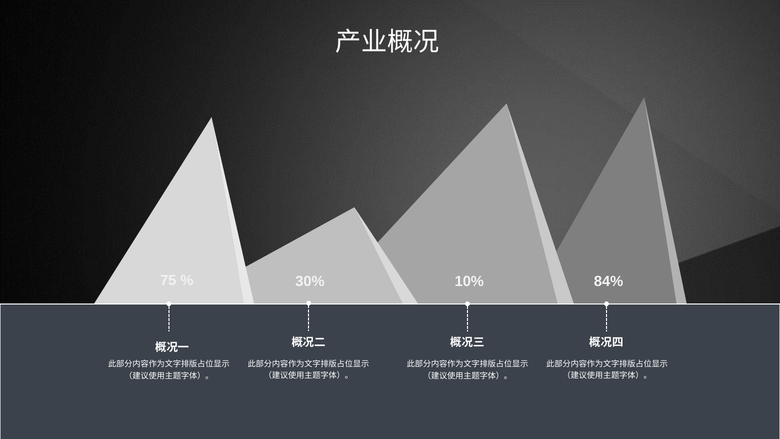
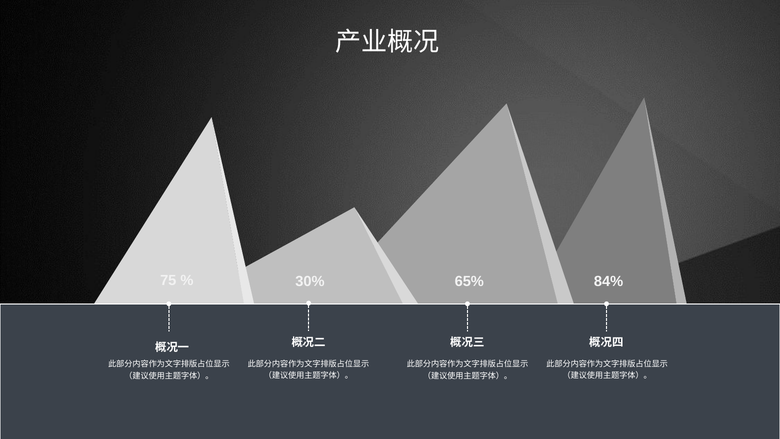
10%: 10% -> 65% (469, 281)
